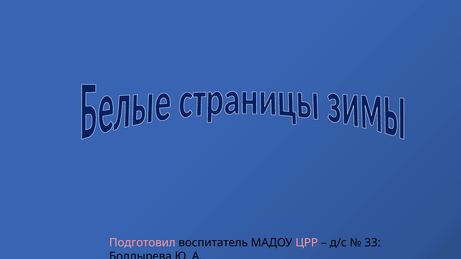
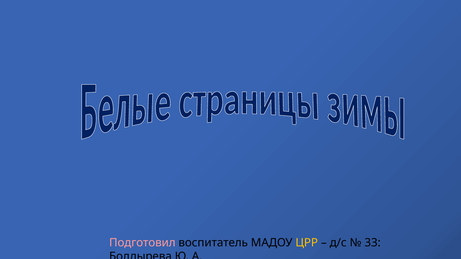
ЦРР colour: pink -> yellow (307, 243)
